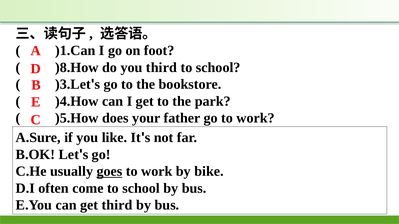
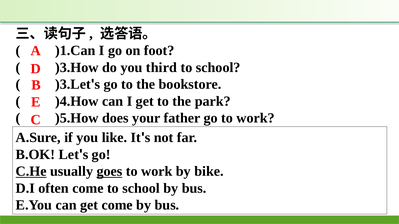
)8.How: )8.How -> )3.How (77, 68)
C.He underline: none -> present (31, 172)
get third: third -> come (117, 205)
